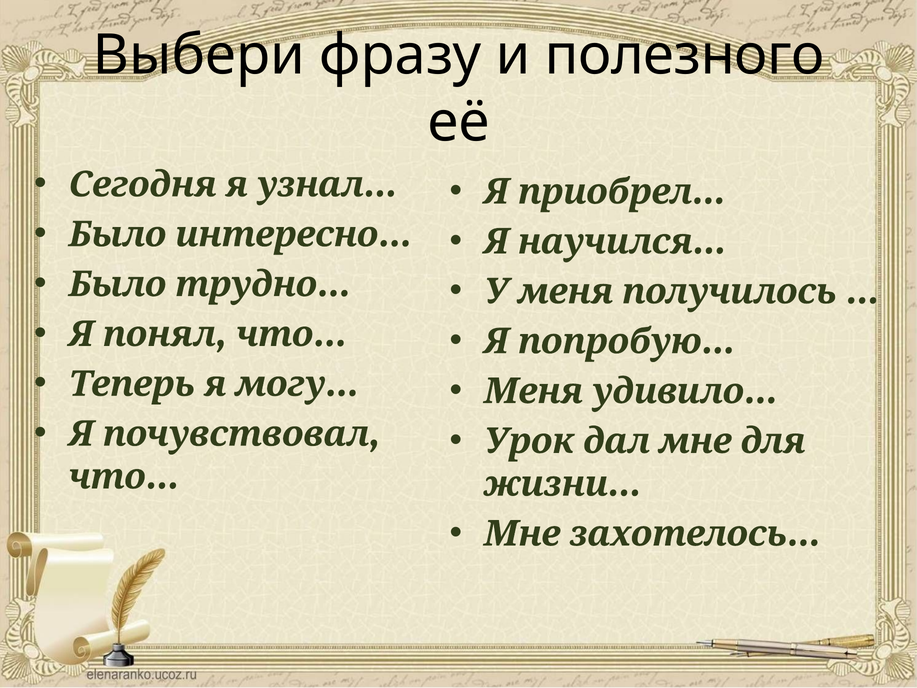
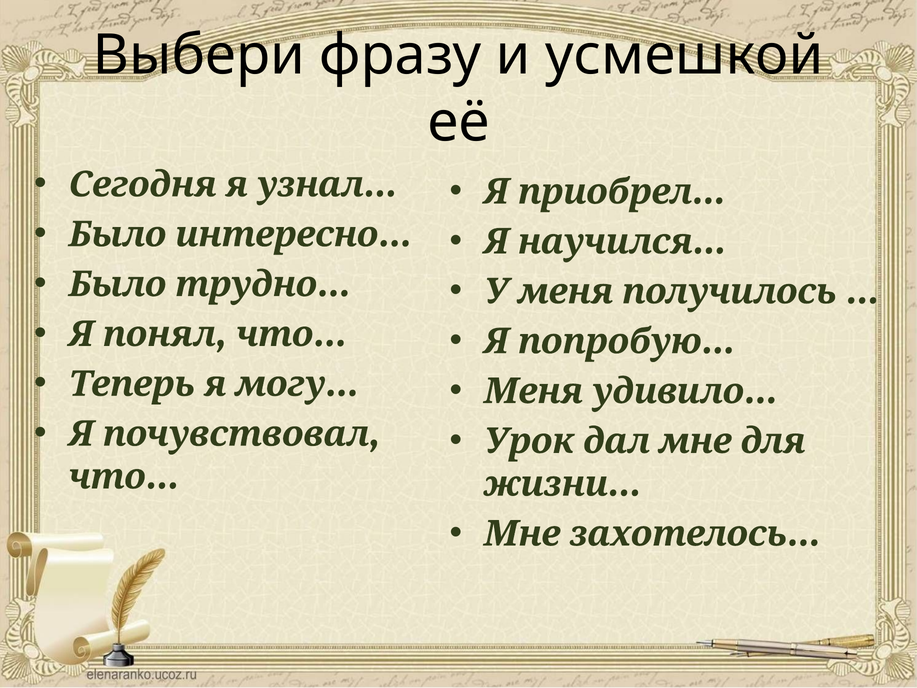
полезного: полезного -> усмешкой (684, 55)
